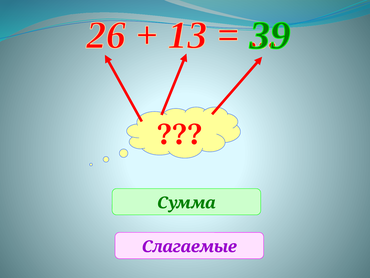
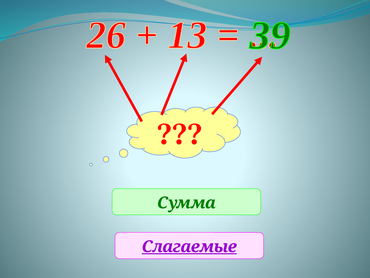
Слагаемые underline: none -> present (189, 246)
